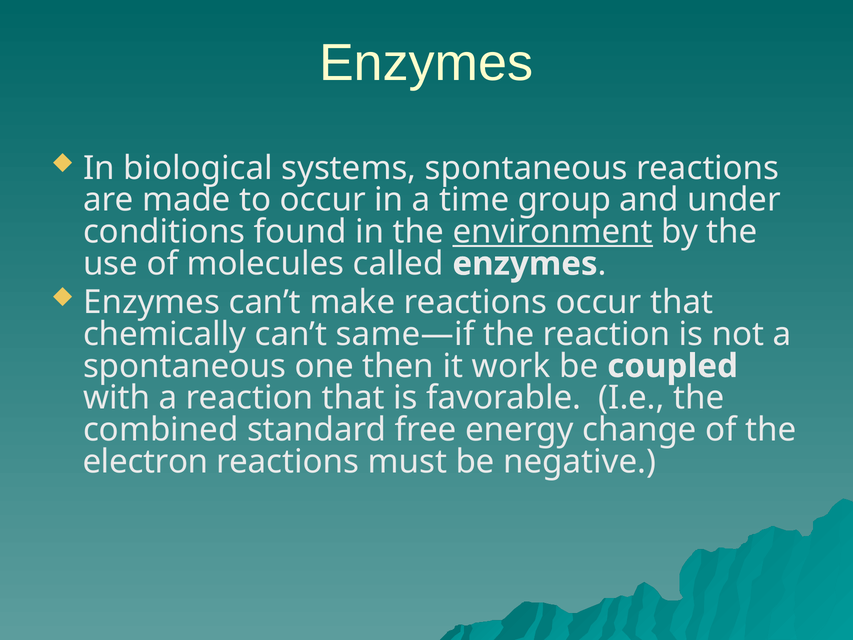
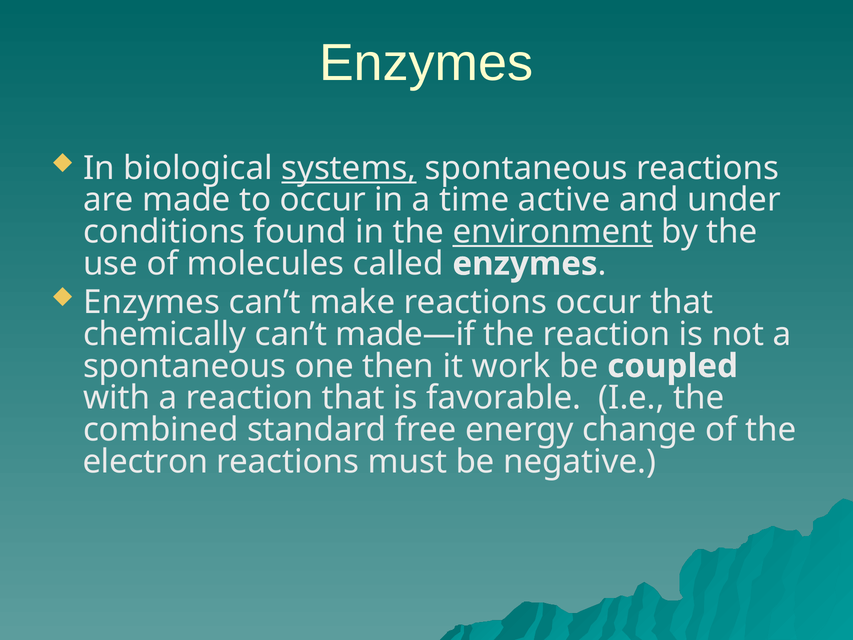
systems underline: none -> present (349, 168)
group: group -> active (564, 200)
same—if: same—if -> made—if (405, 334)
